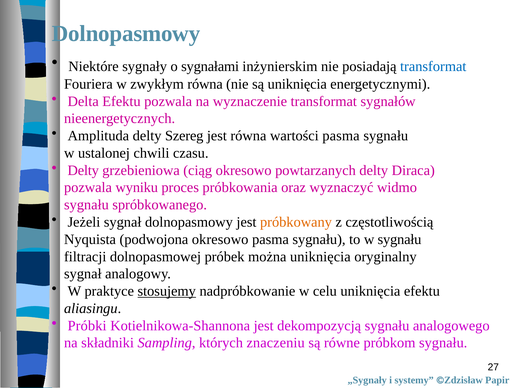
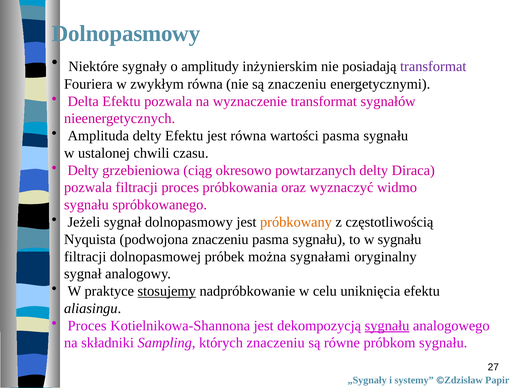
sygnałami: sygnałami -> amplitudy (210, 66)
transformat colour: blue -> purple (433, 66)
są uniknięcia: uniknięcia -> znaczeniu (297, 84)
delty Szereg: Szereg -> Efektu (184, 136)
pozwala wyniku: wyniku -> filtracji (137, 187)
podwojona okresowo: okresowo -> znaczeniu (220, 239)
można uniknięcia: uniknięcia -> sygnałami (320, 256)
Próbki: Próbki -> Proces (87, 325)
sygnału underline: none -> present (387, 325)
